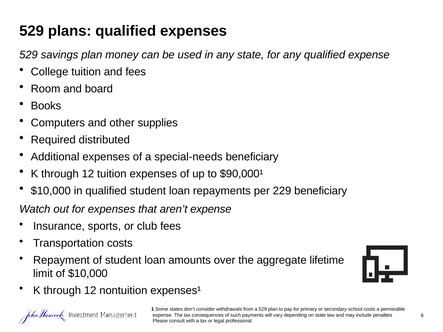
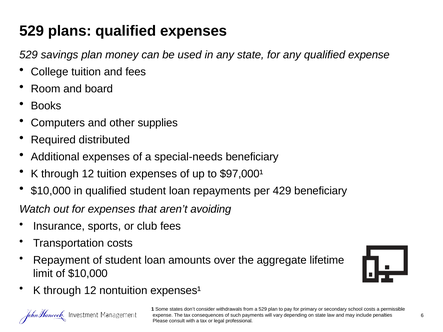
$90,000¹: $90,000¹ -> $97,000¹ (242, 174)
229: 229 -> 429 (282, 191)
aren’t expense: expense -> avoiding (211, 209)
